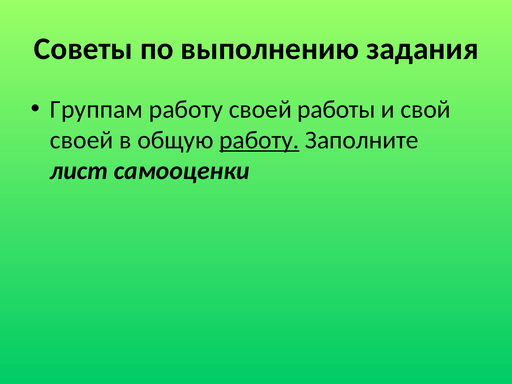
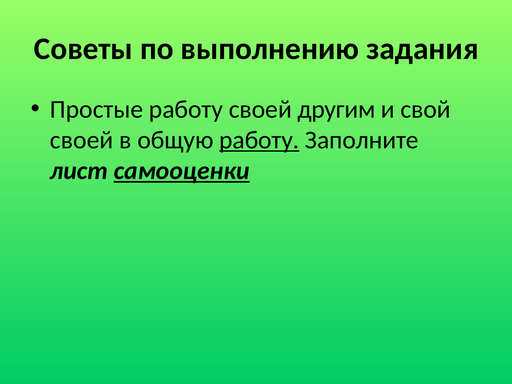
Группам: Группам -> Простые (97, 109)
работы: работы -> другим (336, 109)
самооценки underline: none -> present (182, 171)
